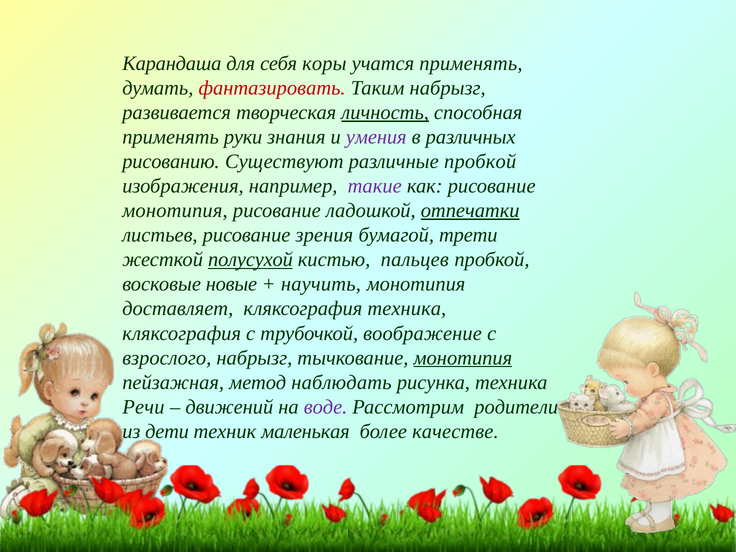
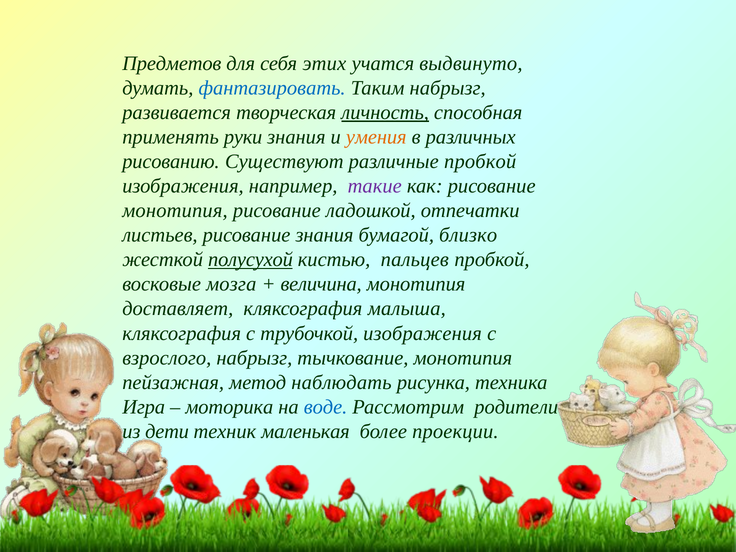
Карандаша: Карандаша -> Предметов (172, 63)
коры: коры -> этих (324, 63)
учатся применять: применять -> выдвинуто (471, 63)
фантазировать colour: red -> blue (272, 88)
умения colour: purple -> orange (376, 137)
отпечатки underline: present -> none (470, 211)
рисование зрения: зрения -> знания (324, 235)
трети: трети -> близко (468, 235)
новые: новые -> мозга (231, 284)
научить: научить -> величина (321, 284)
кляксография техника: техника -> малыша (407, 309)
трубочкой воображение: воображение -> изображения (423, 333)
монотипия underline: present -> none (463, 358)
Речи: Речи -> Игра (144, 407)
движений: движений -> моторика (229, 407)
воде colour: purple -> blue (326, 407)
качестве: качестве -> проекции (455, 431)
